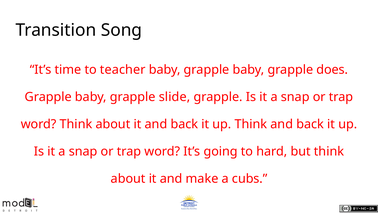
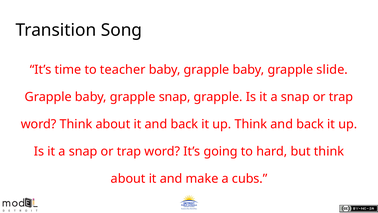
does: does -> slide (332, 70)
grapple slide: slide -> snap (175, 97)
